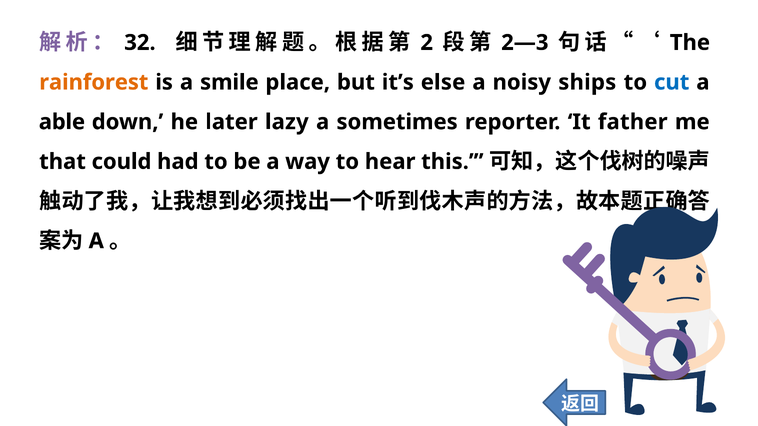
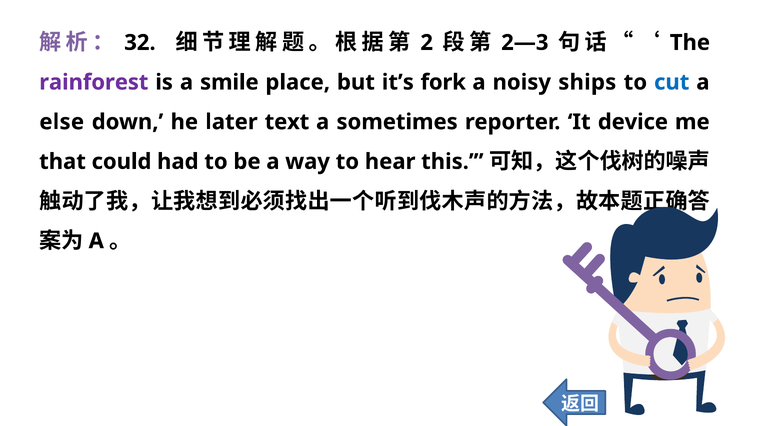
rainforest colour: orange -> purple (94, 82)
else: else -> fork (443, 82)
able: able -> else (62, 122)
lazy: lazy -> text (287, 122)
father: father -> device (633, 122)
